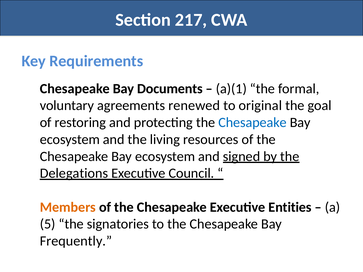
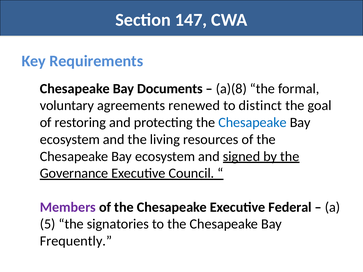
217: 217 -> 147 (191, 20)
a)(1: a)(1 -> a)(8 (231, 89)
original: original -> distinct (260, 106)
Delegations: Delegations -> Governance (74, 173)
Members colour: orange -> purple (68, 207)
Entities: Entities -> Federal (290, 207)
